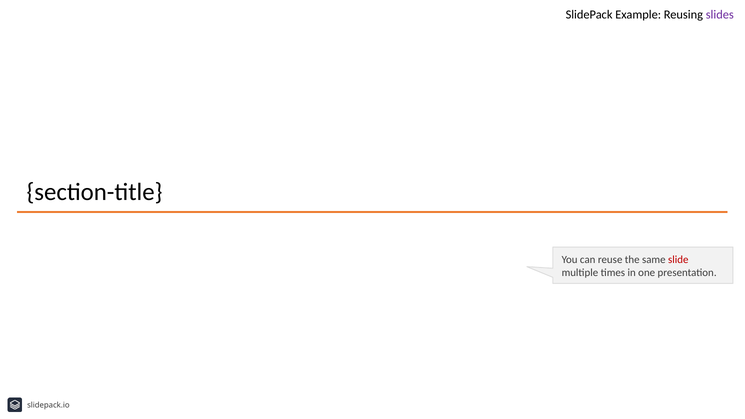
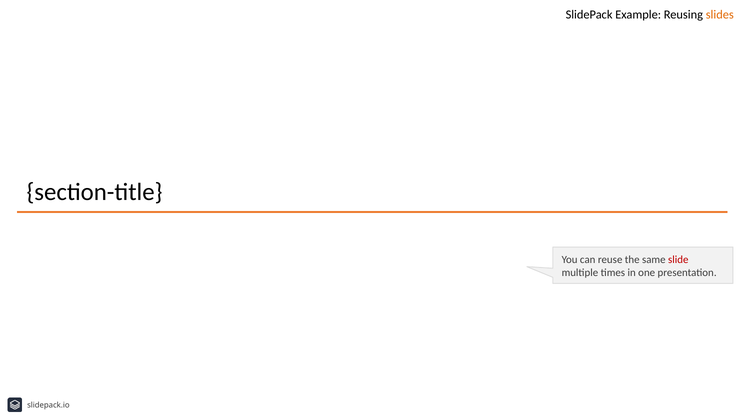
slides colour: purple -> orange (720, 15)
